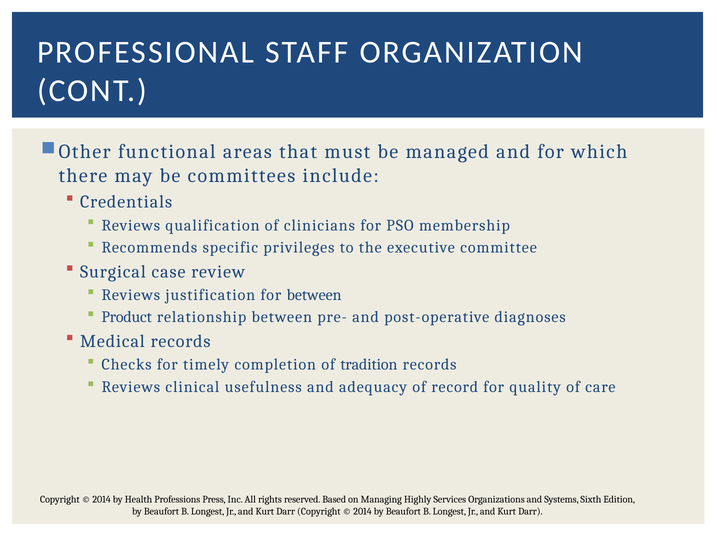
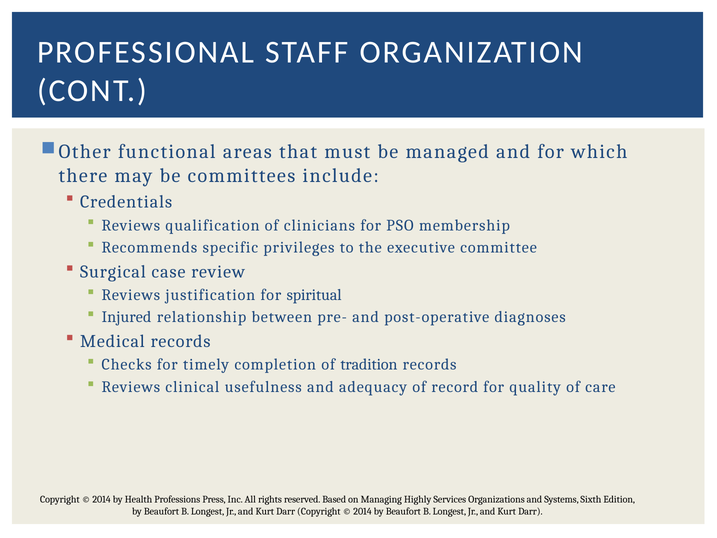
for between: between -> spiritual (314, 295)
Product: Product -> Injured (126, 317)
